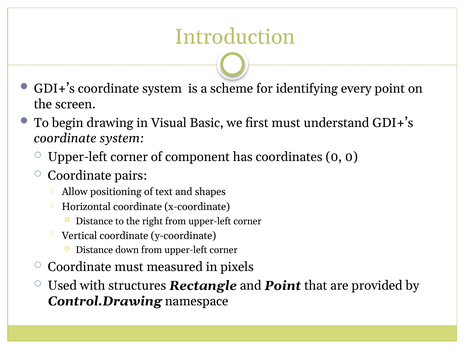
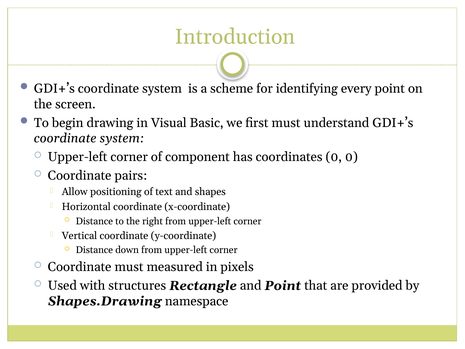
Control.Drawing: Control.Drawing -> Shapes.Drawing (105, 301)
